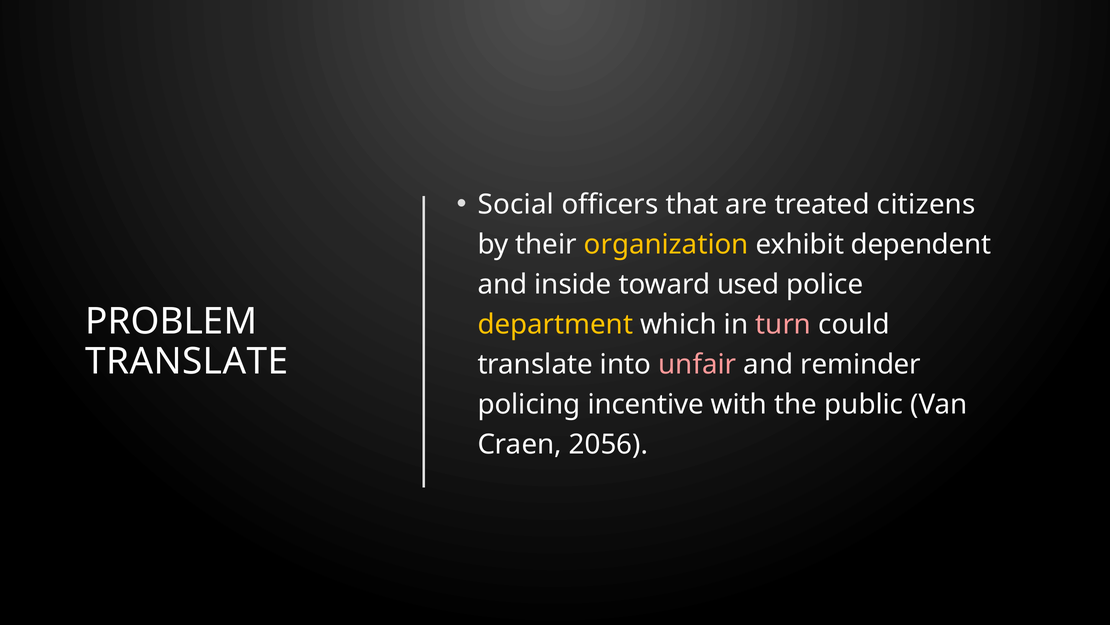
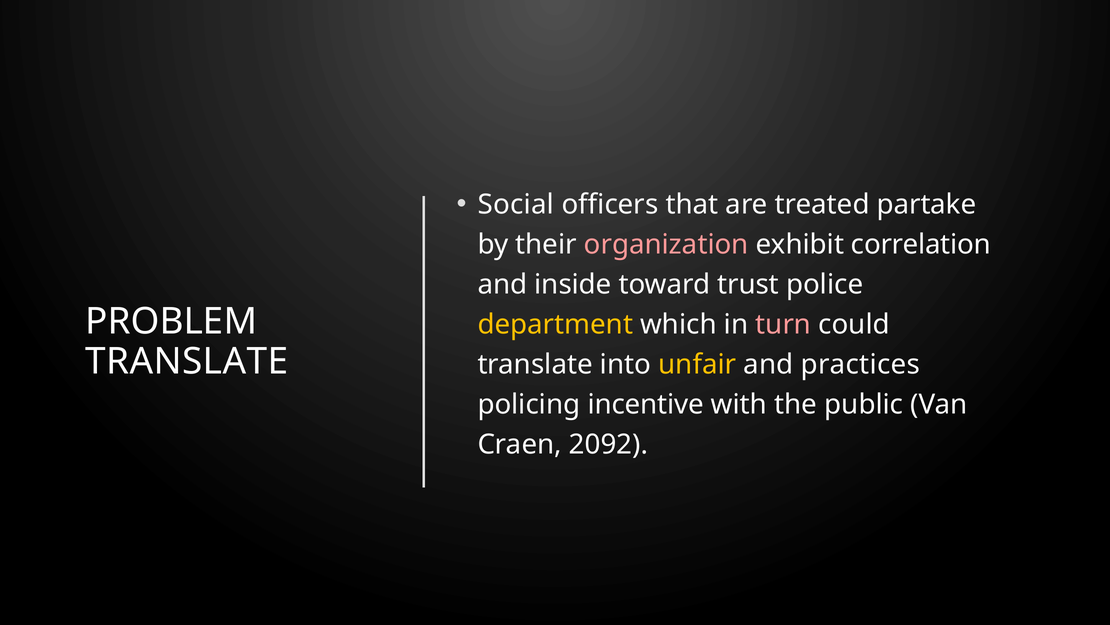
citizens: citizens -> partake (927, 204)
organization colour: yellow -> pink (666, 244)
dependent: dependent -> correlation (921, 244)
used: used -> trust (748, 284)
unfair colour: pink -> yellow (697, 364)
reminder: reminder -> practices (860, 364)
2056: 2056 -> 2092 (609, 444)
